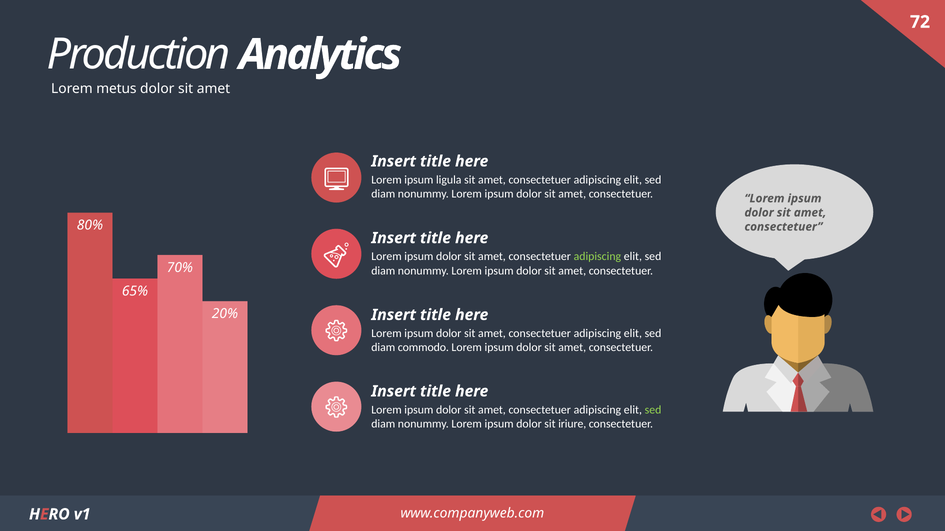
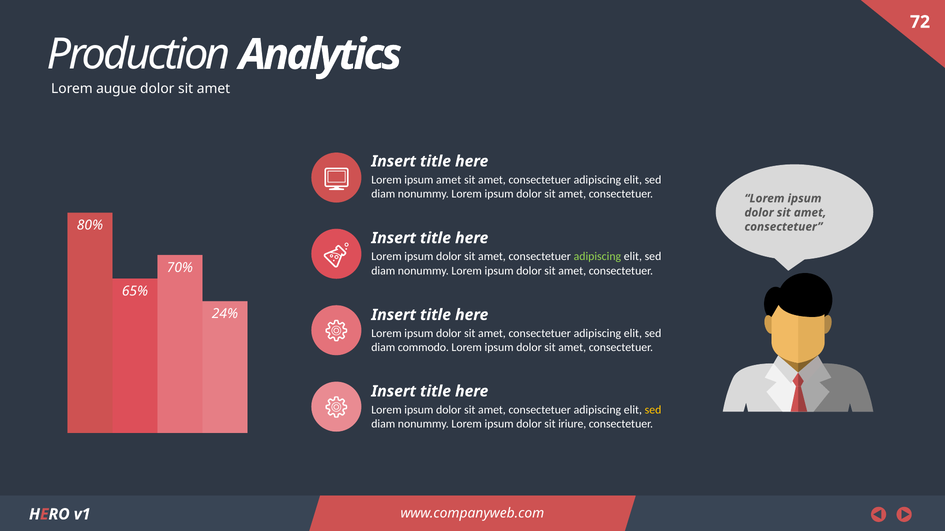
metus: metus -> augue (116, 89)
ipsum ligula: ligula -> amet (449, 180)
20%: 20% -> 24% (225, 314)
sed colour: light green -> yellow (653, 410)
